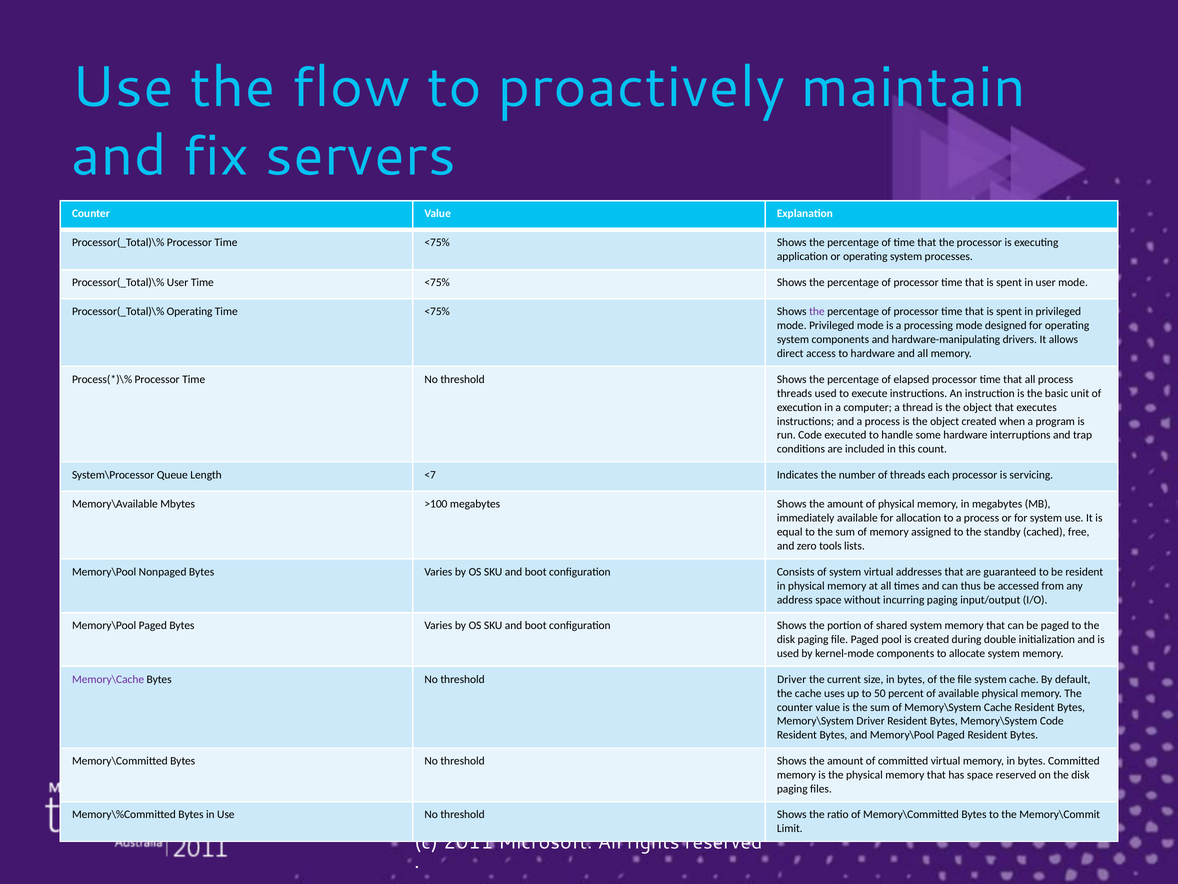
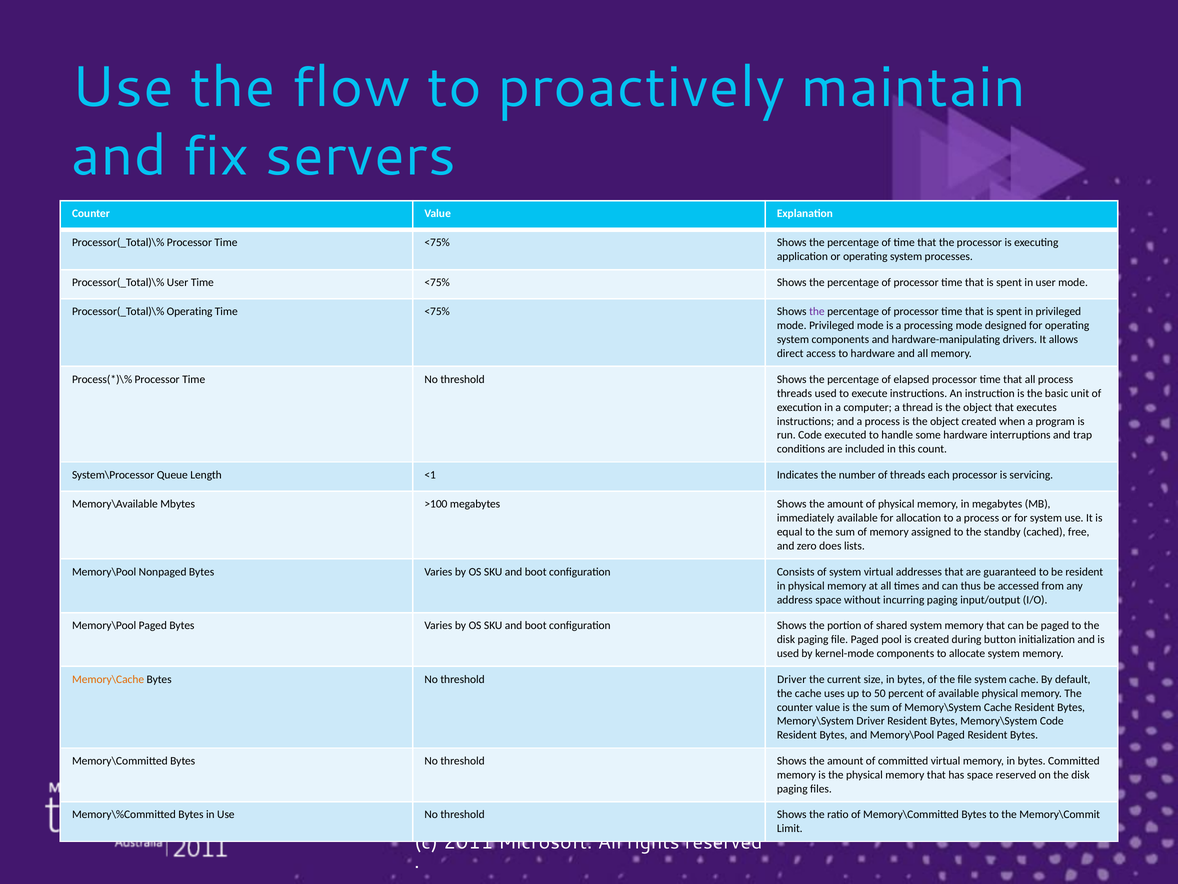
<7: <7 -> <1 (430, 475)
tools: tools -> does (830, 546)
double: double -> button (1000, 639)
Memory\Cache colour: purple -> orange (108, 679)
